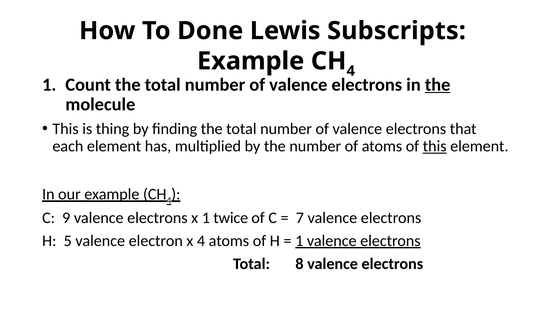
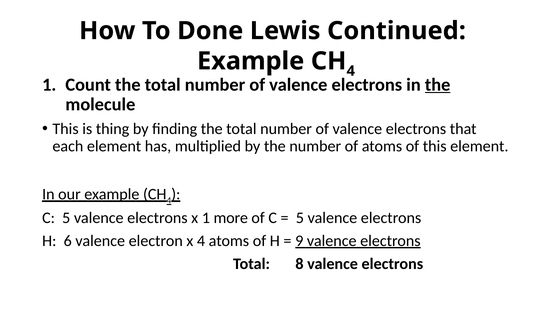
Subscripts: Subscripts -> Continued (397, 31)
this underline: present -> none (435, 146)
C 9: 9 -> 5 (66, 218)
twice: twice -> more (231, 218)
7: 7 -> 5 (300, 218)
5: 5 -> 6 (68, 241)
1: 1 -> 9 (299, 241)
